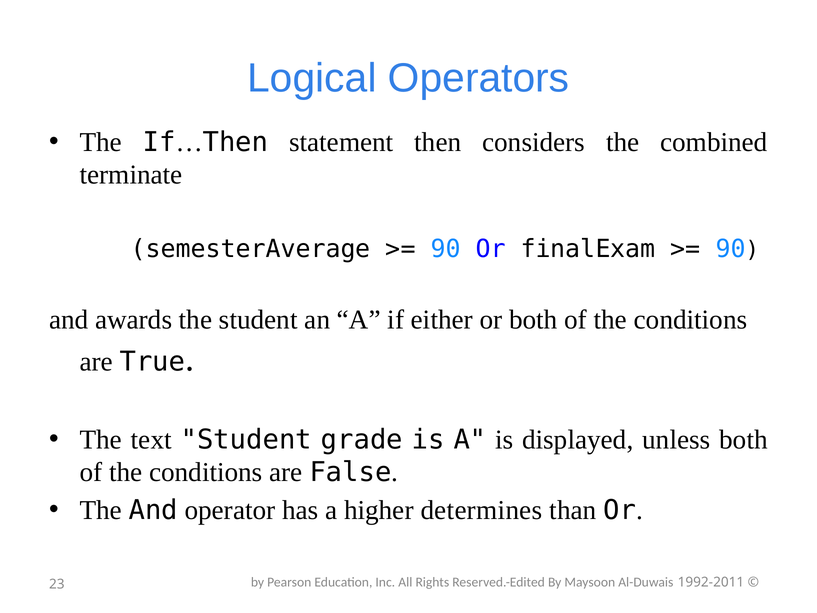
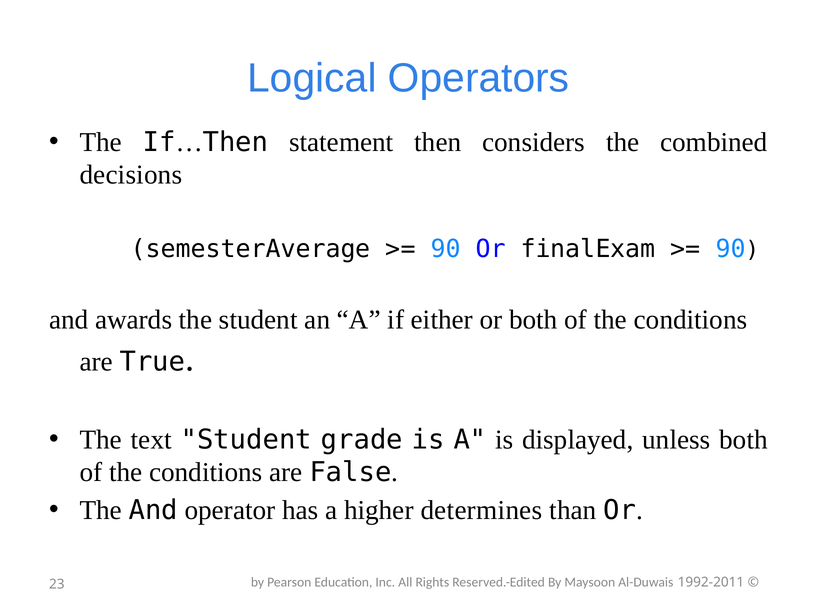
terminate: terminate -> decisions (131, 175)
